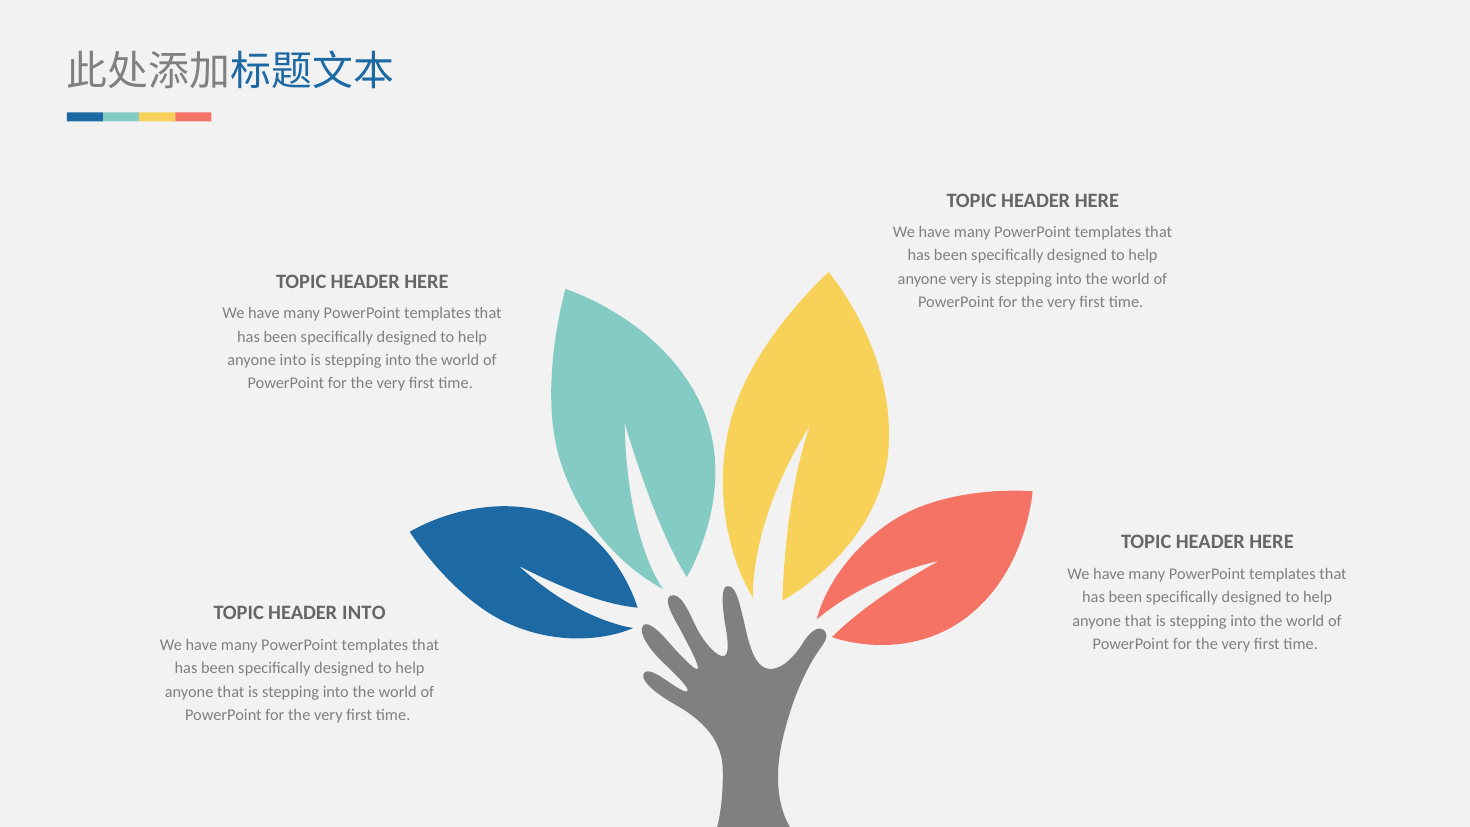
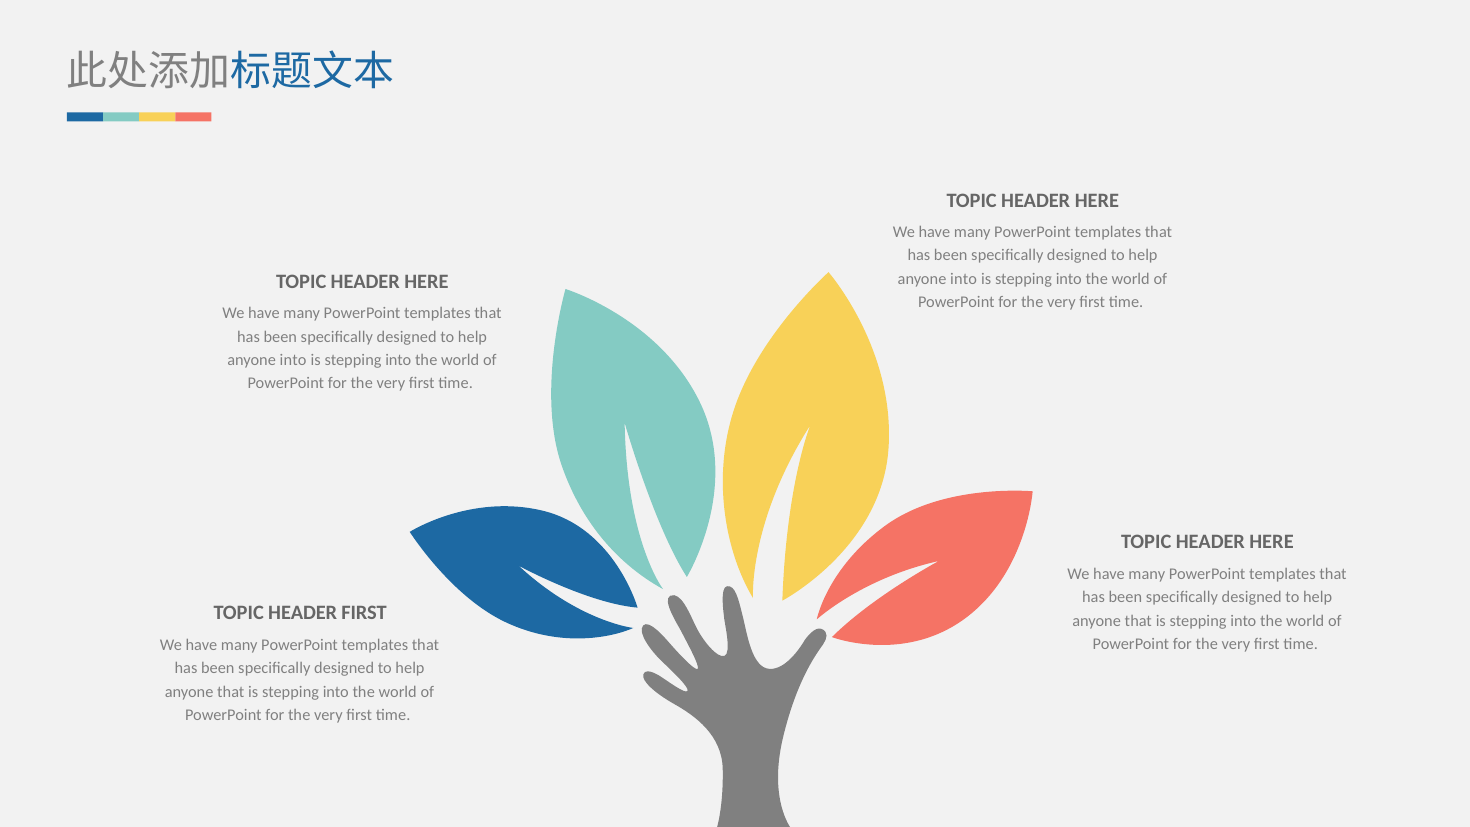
very: very -> into (964, 279)
HEADER INTO: INTO -> FIRST (364, 613)
